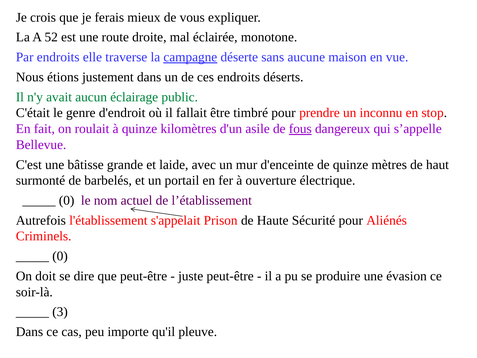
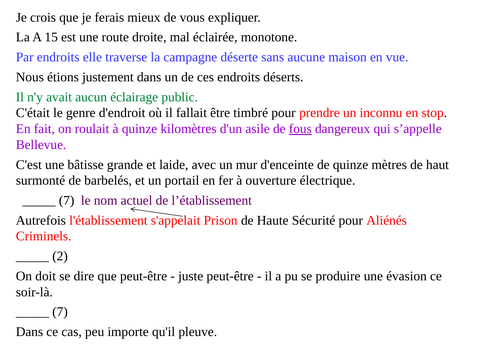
52: 52 -> 15 (51, 37)
campagne underline: present -> none (190, 57)
0: 0 -> 7 (67, 200)
0: 0 -> 2 (60, 256)
3: 3 -> 7 (60, 312)
